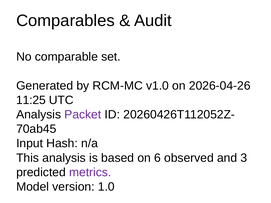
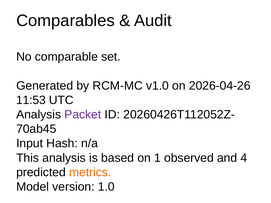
11:25: 11:25 -> 11:53 (31, 100)
6: 6 -> 1 (158, 158)
3: 3 -> 4 (244, 158)
metrics colour: purple -> orange (90, 172)
